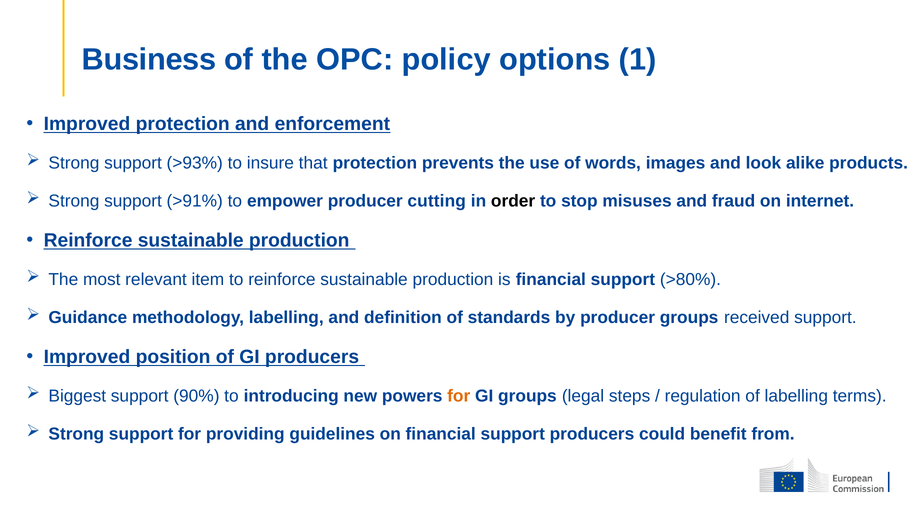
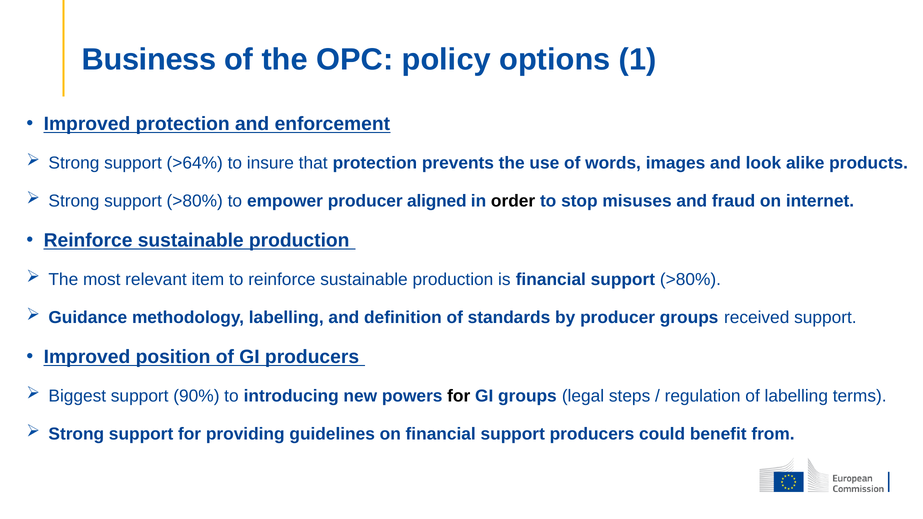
>93%: >93% -> >64% (195, 163)
Strong support >91%: >91% -> >80% (195, 201)
cutting: cutting -> aligned (437, 201)
for colour: orange -> black (459, 396)
